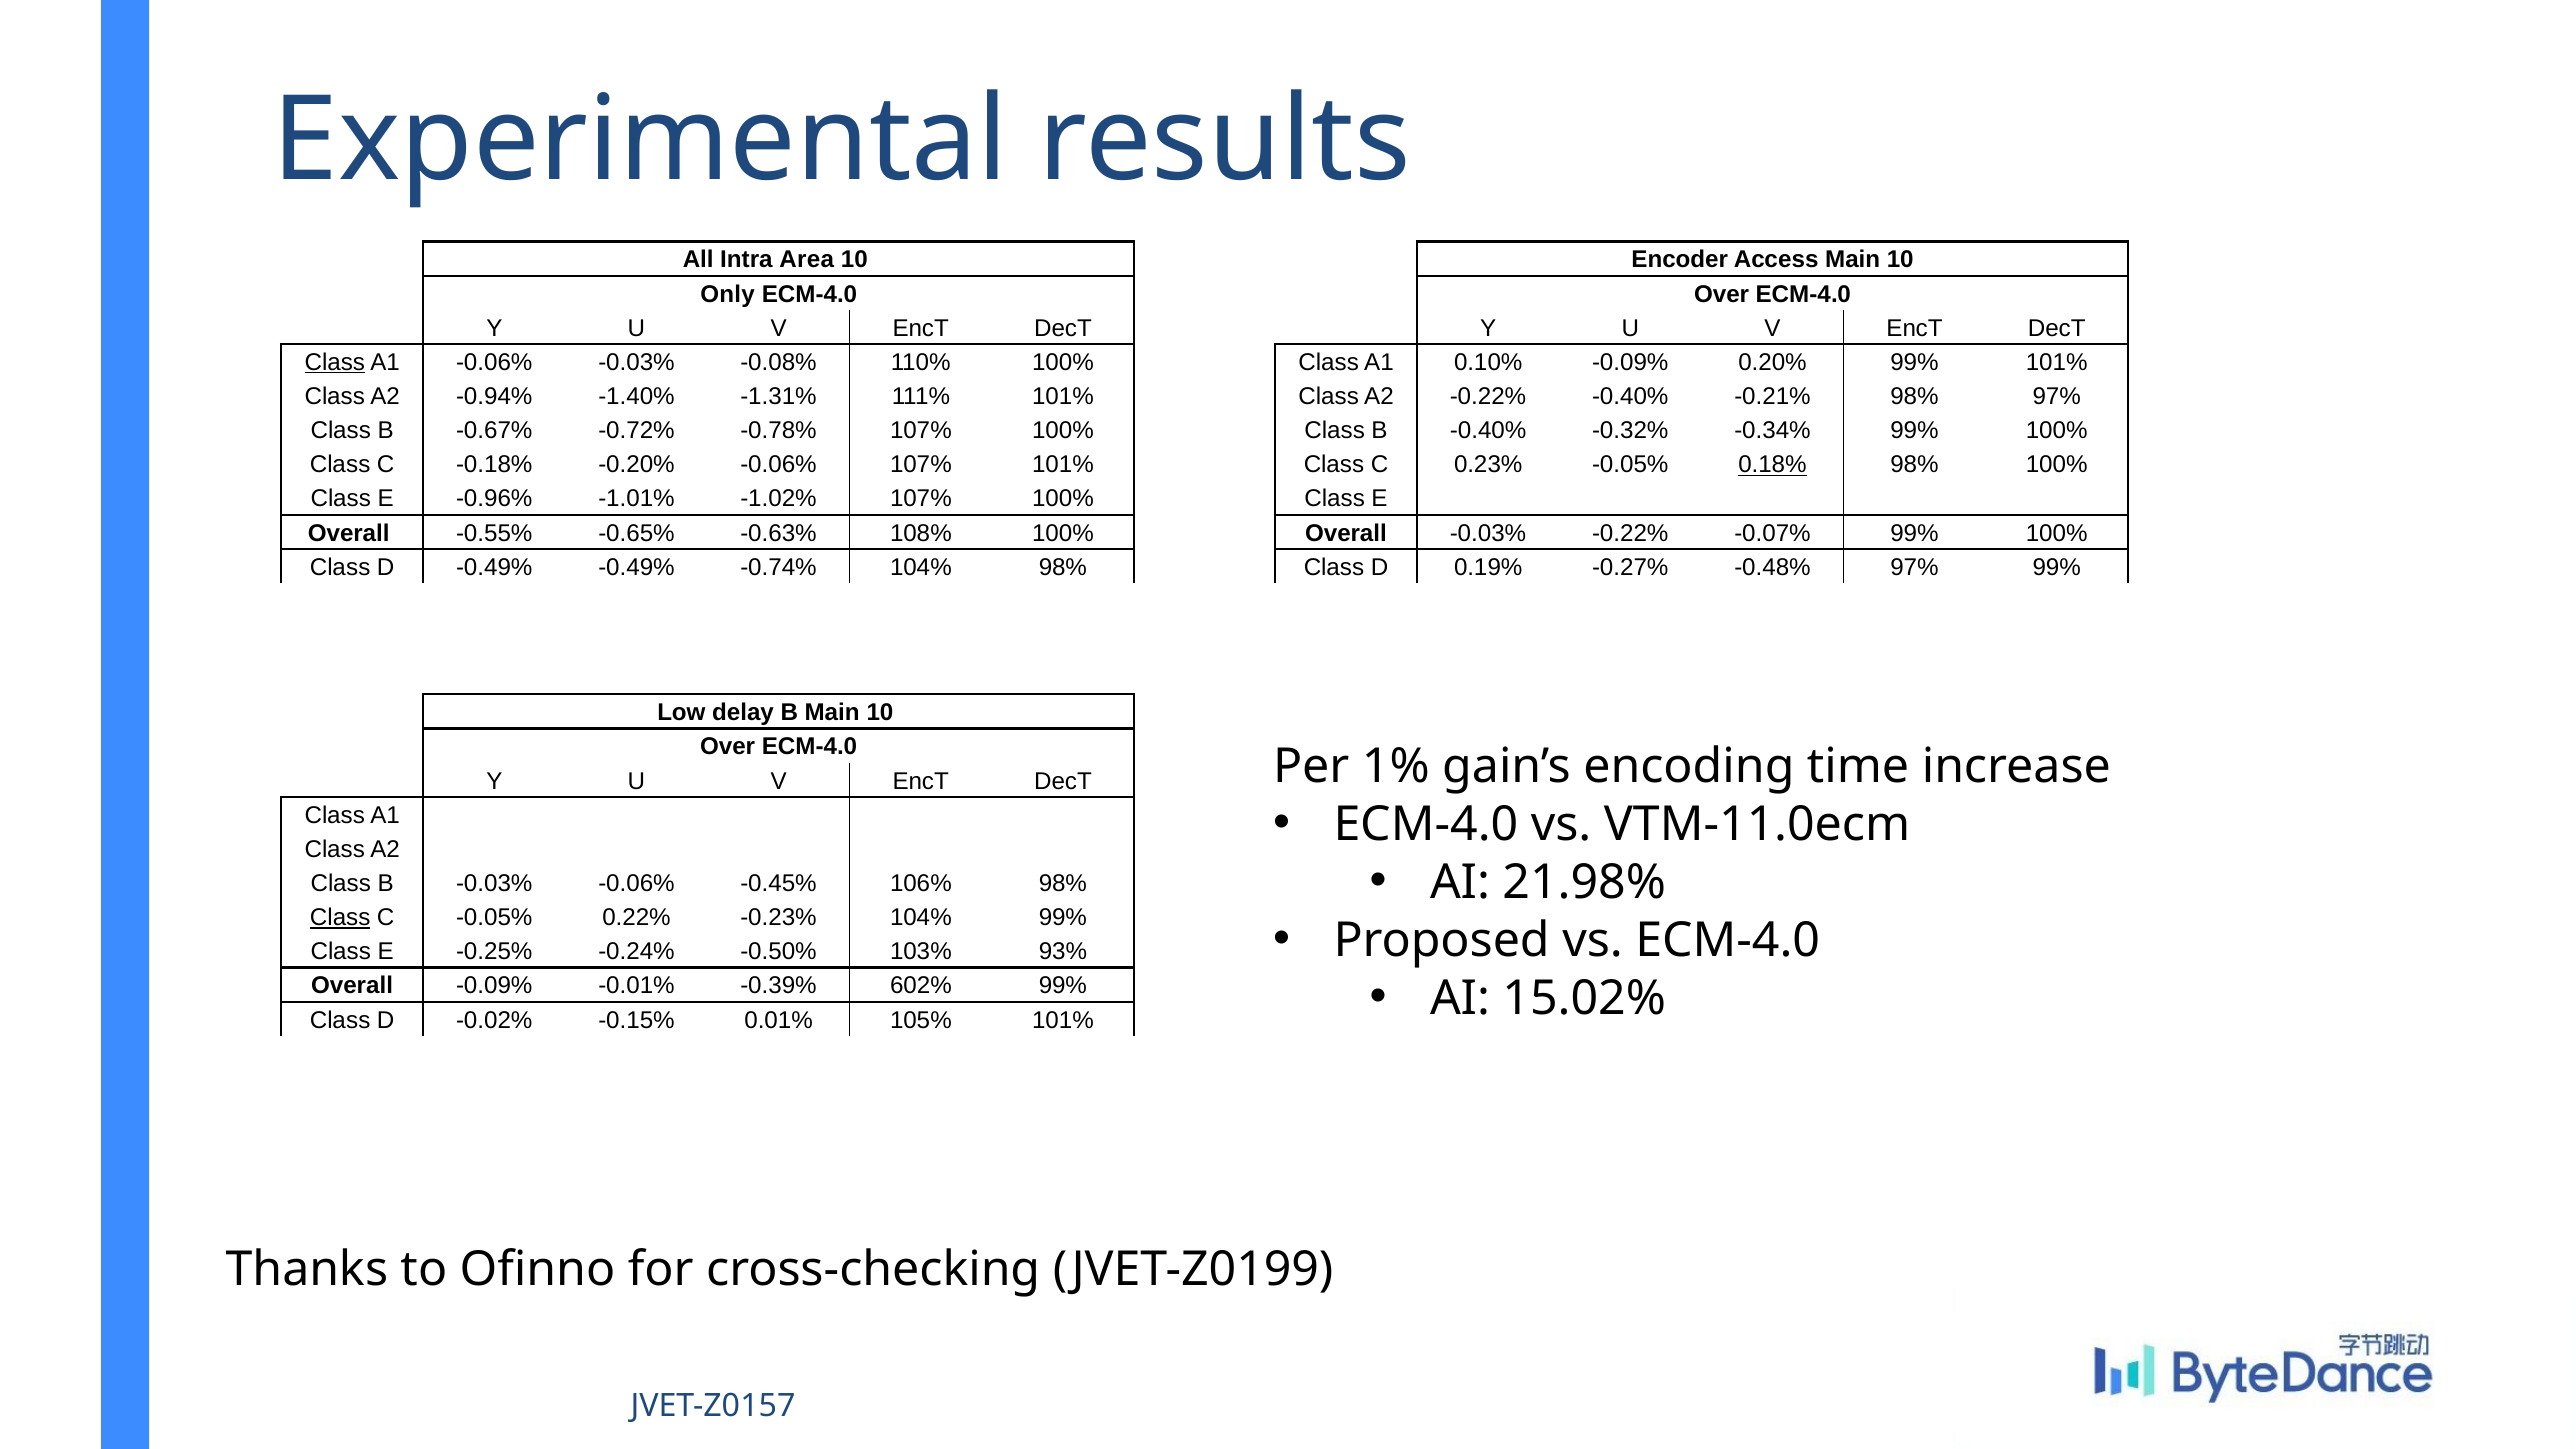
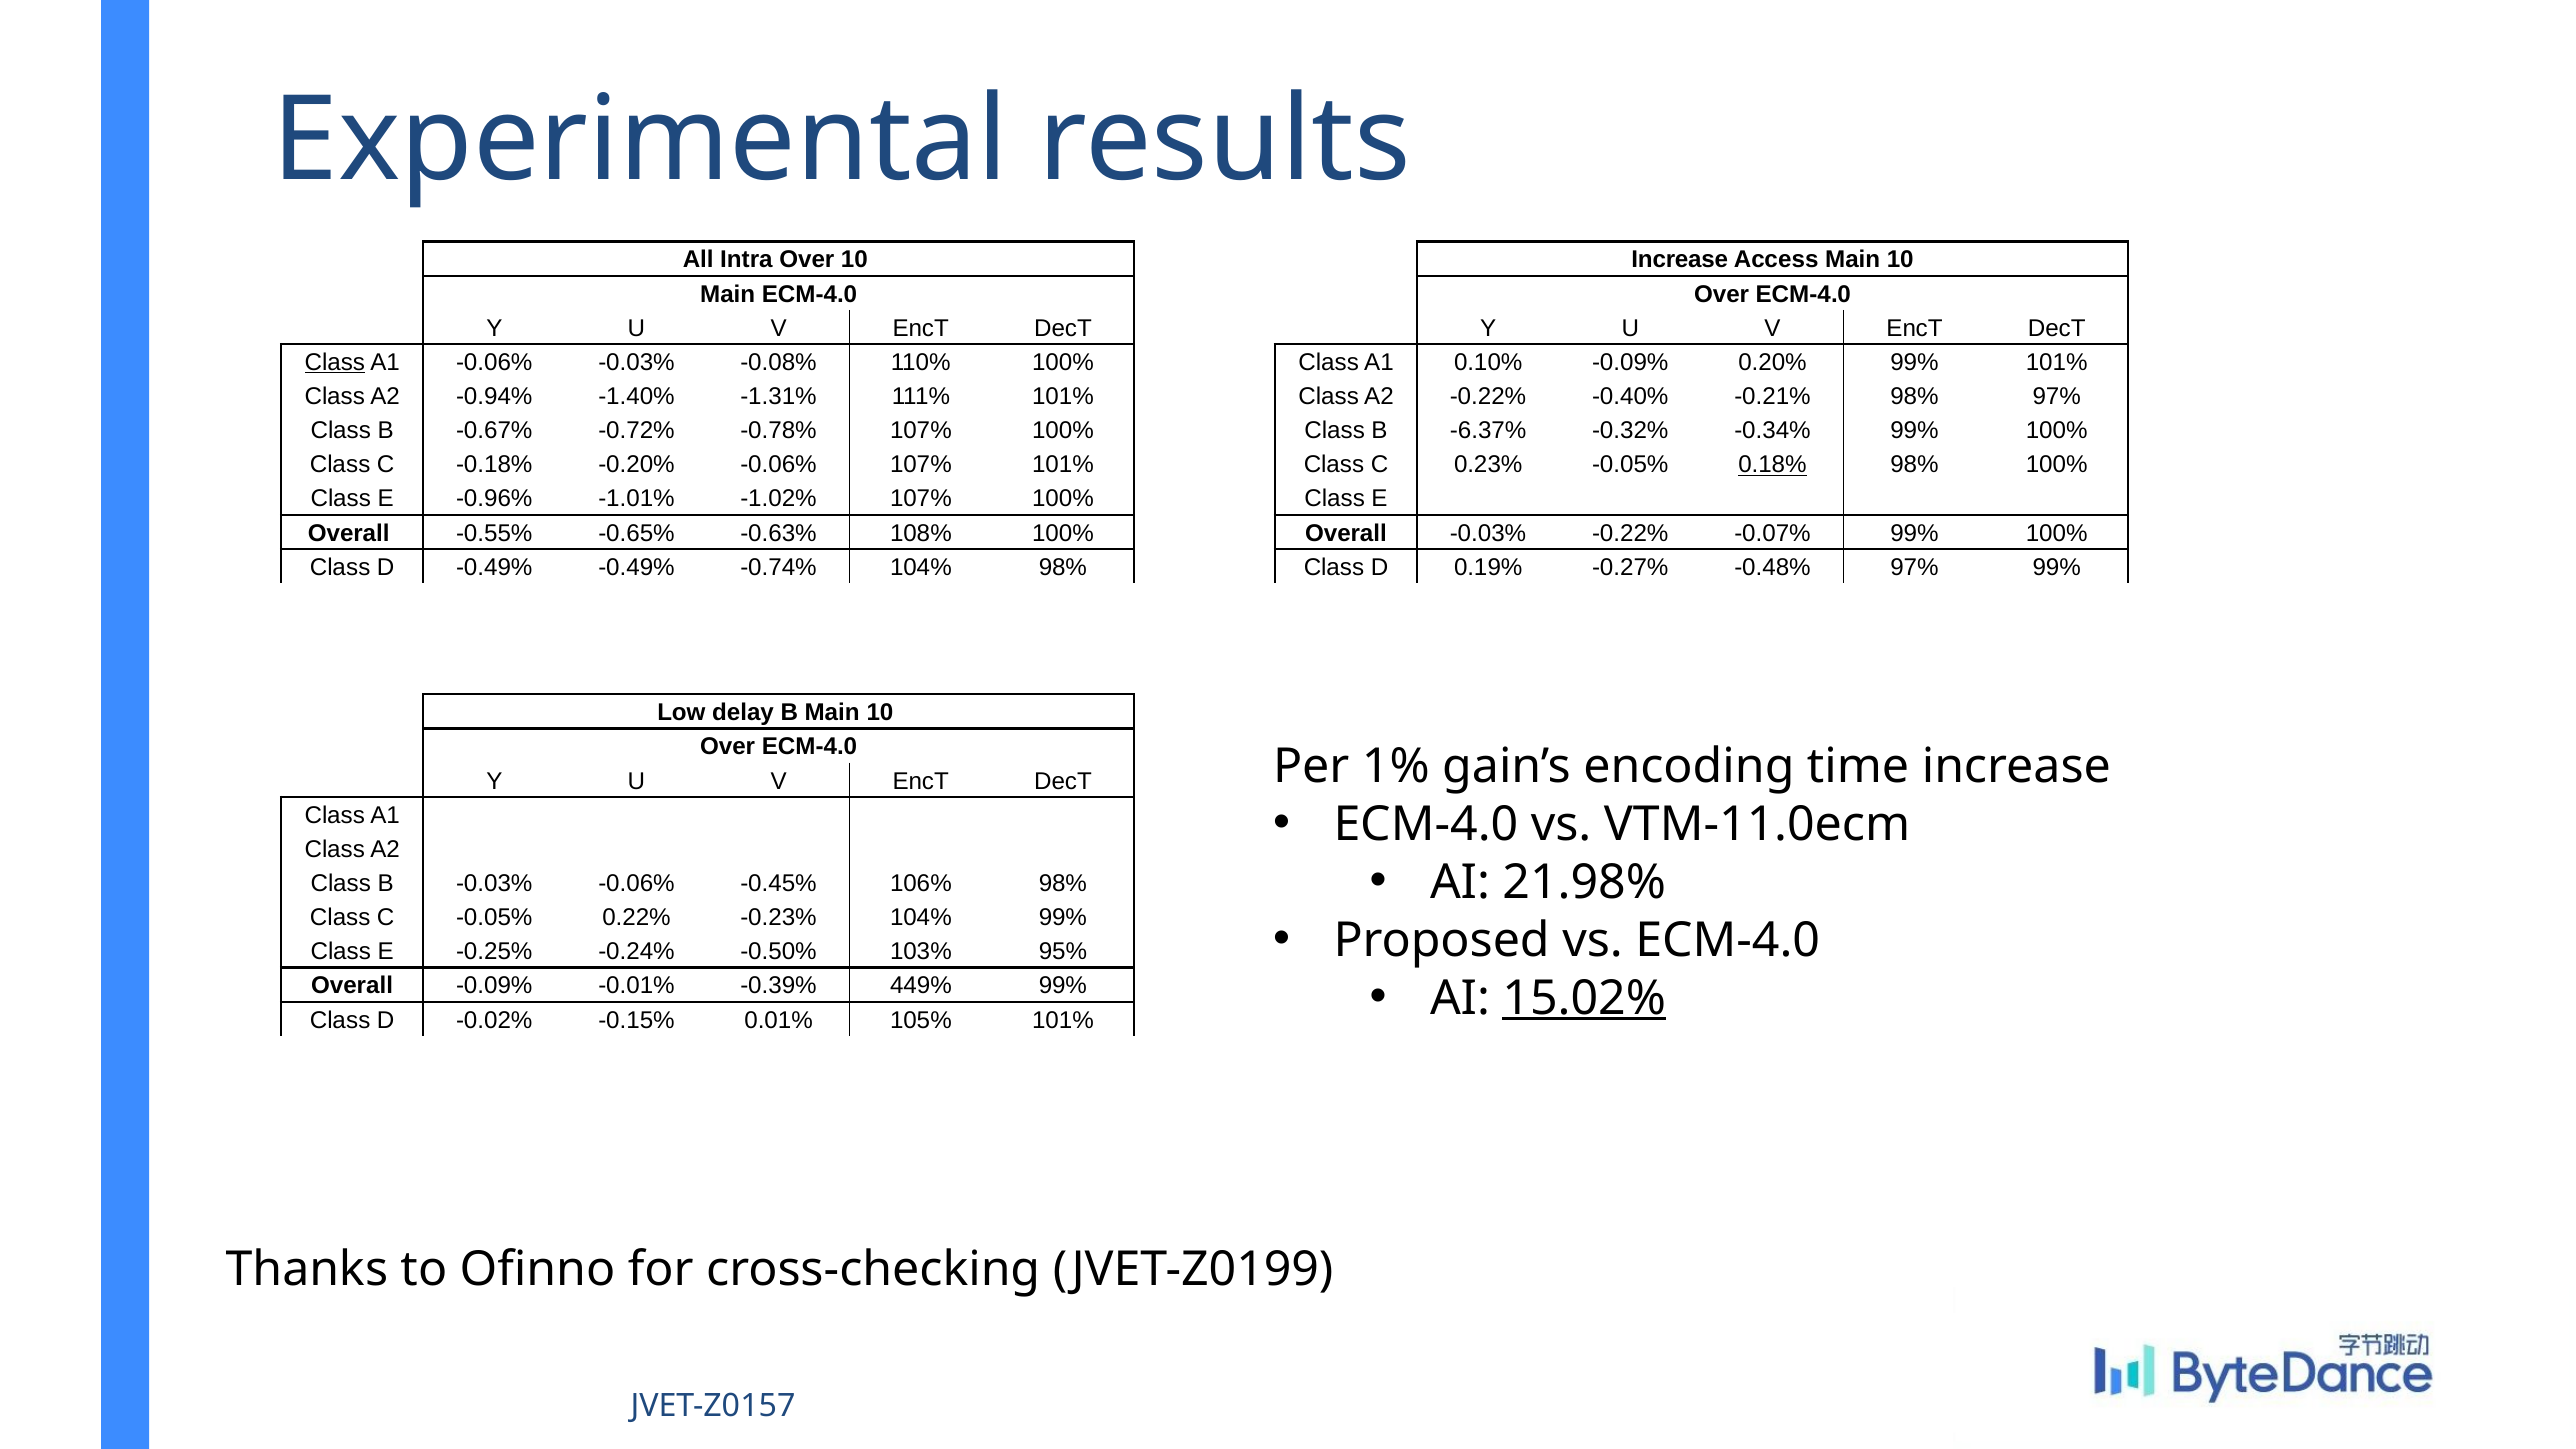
Intra Area: Area -> Over (807, 260)
Encoder: Encoder -> Increase (1680, 260)
Only: Only -> Main (728, 294)
B -0.40%: -0.40% -> -6.37% (1488, 431)
Class underline: present -> none (340, 918)
93%: 93% -> 95% (1063, 952)
15.02% underline: none -> present (1584, 998)
602%: 602% -> 449% (921, 986)
